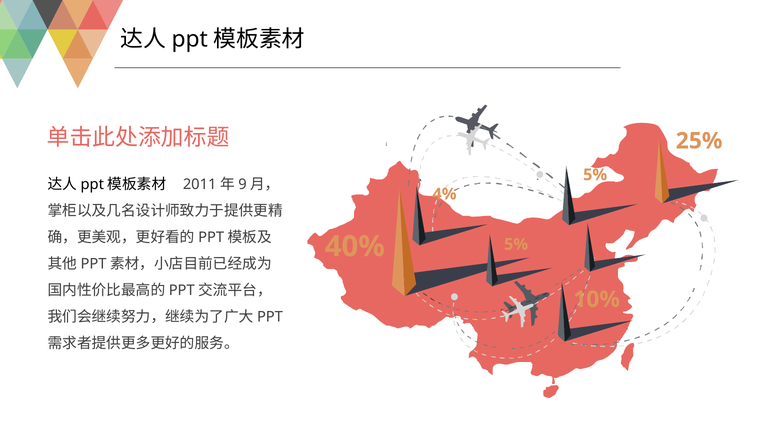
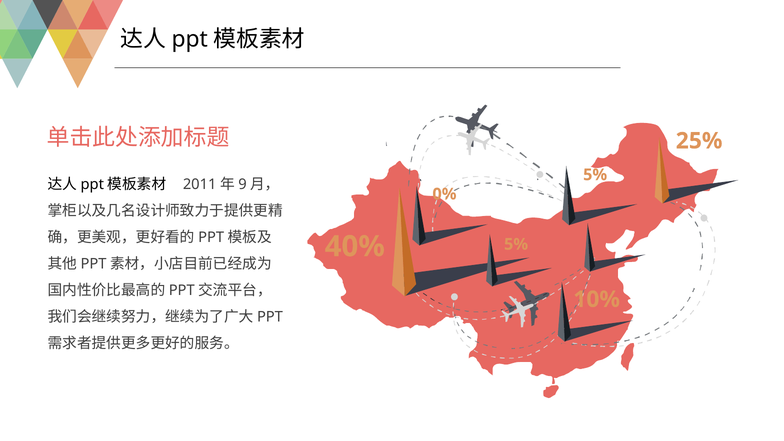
4%: 4% -> 0% (444, 194)
